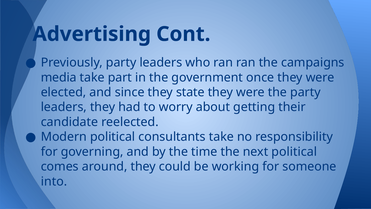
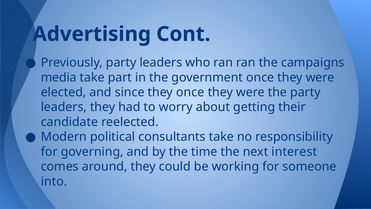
they state: state -> once (190, 92)
next political: political -> interest (294, 152)
